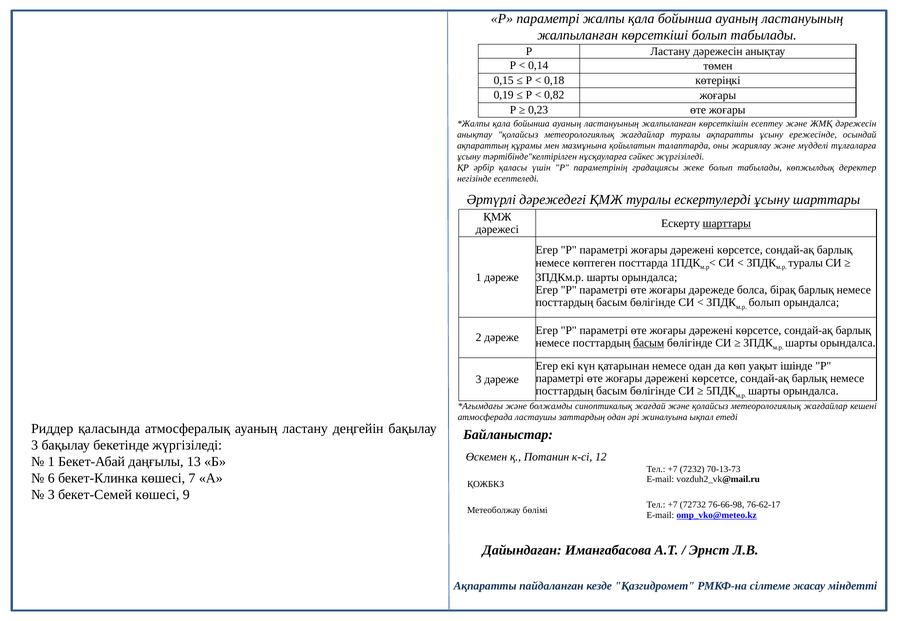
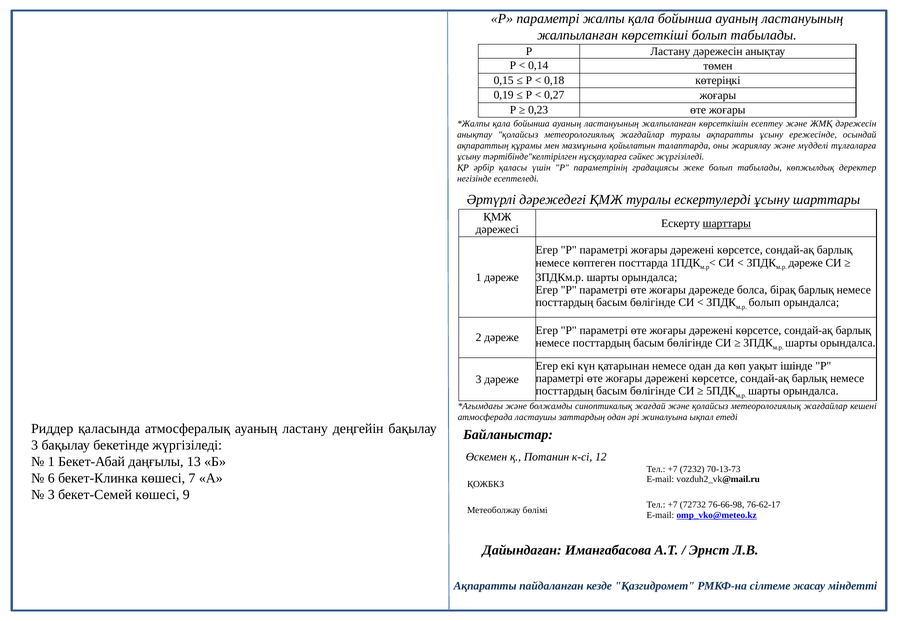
0,82: 0,82 -> 0,27 (554, 95)
туралы: туралы -> дәреже (806, 263)
басым underline: present -> none (649, 343)
